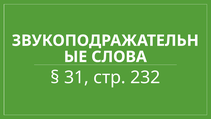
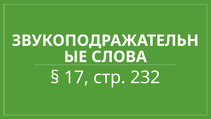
31: 31 -> 17 (76, 77)
